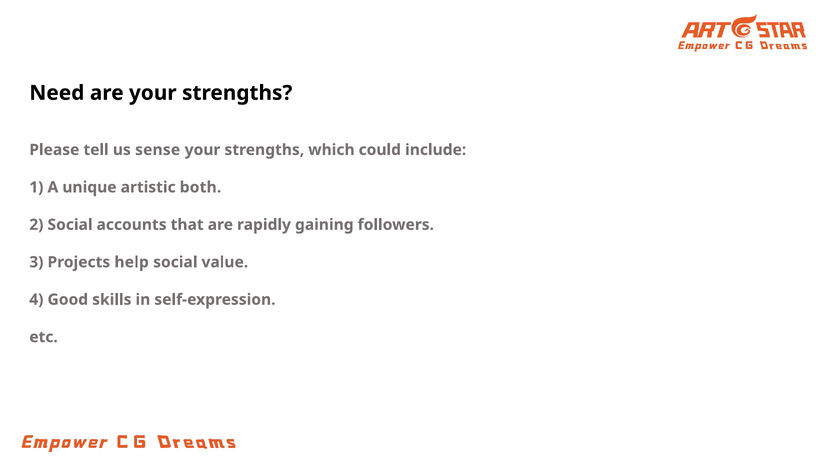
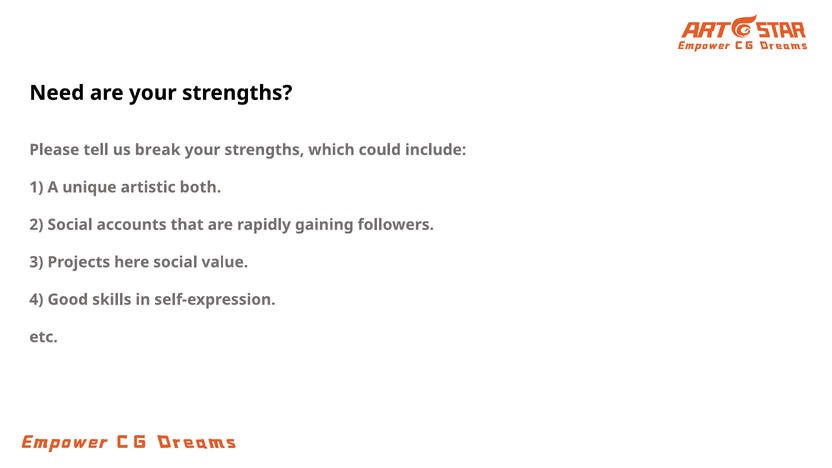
sense: sense -> break (158, 150)
help: help -> here (132, 262)
